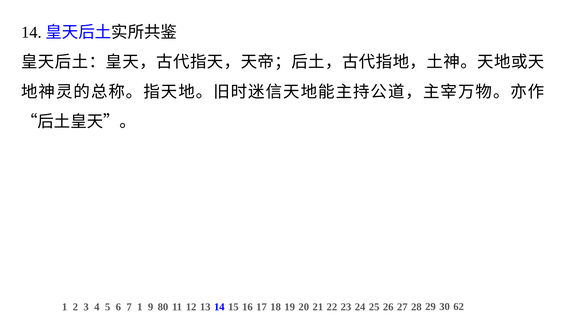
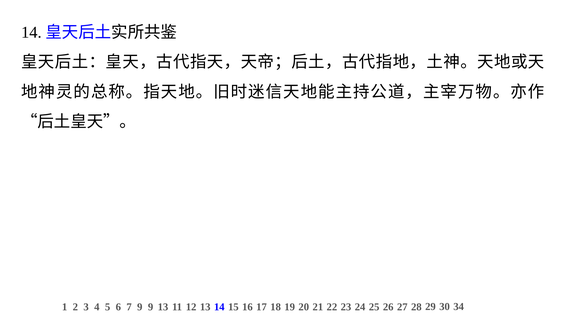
7 1: 1 -> 9 (140, 307)
9 80: 80 -> 13 (163, 307)
62: 62 -> 34 (459, 306)
